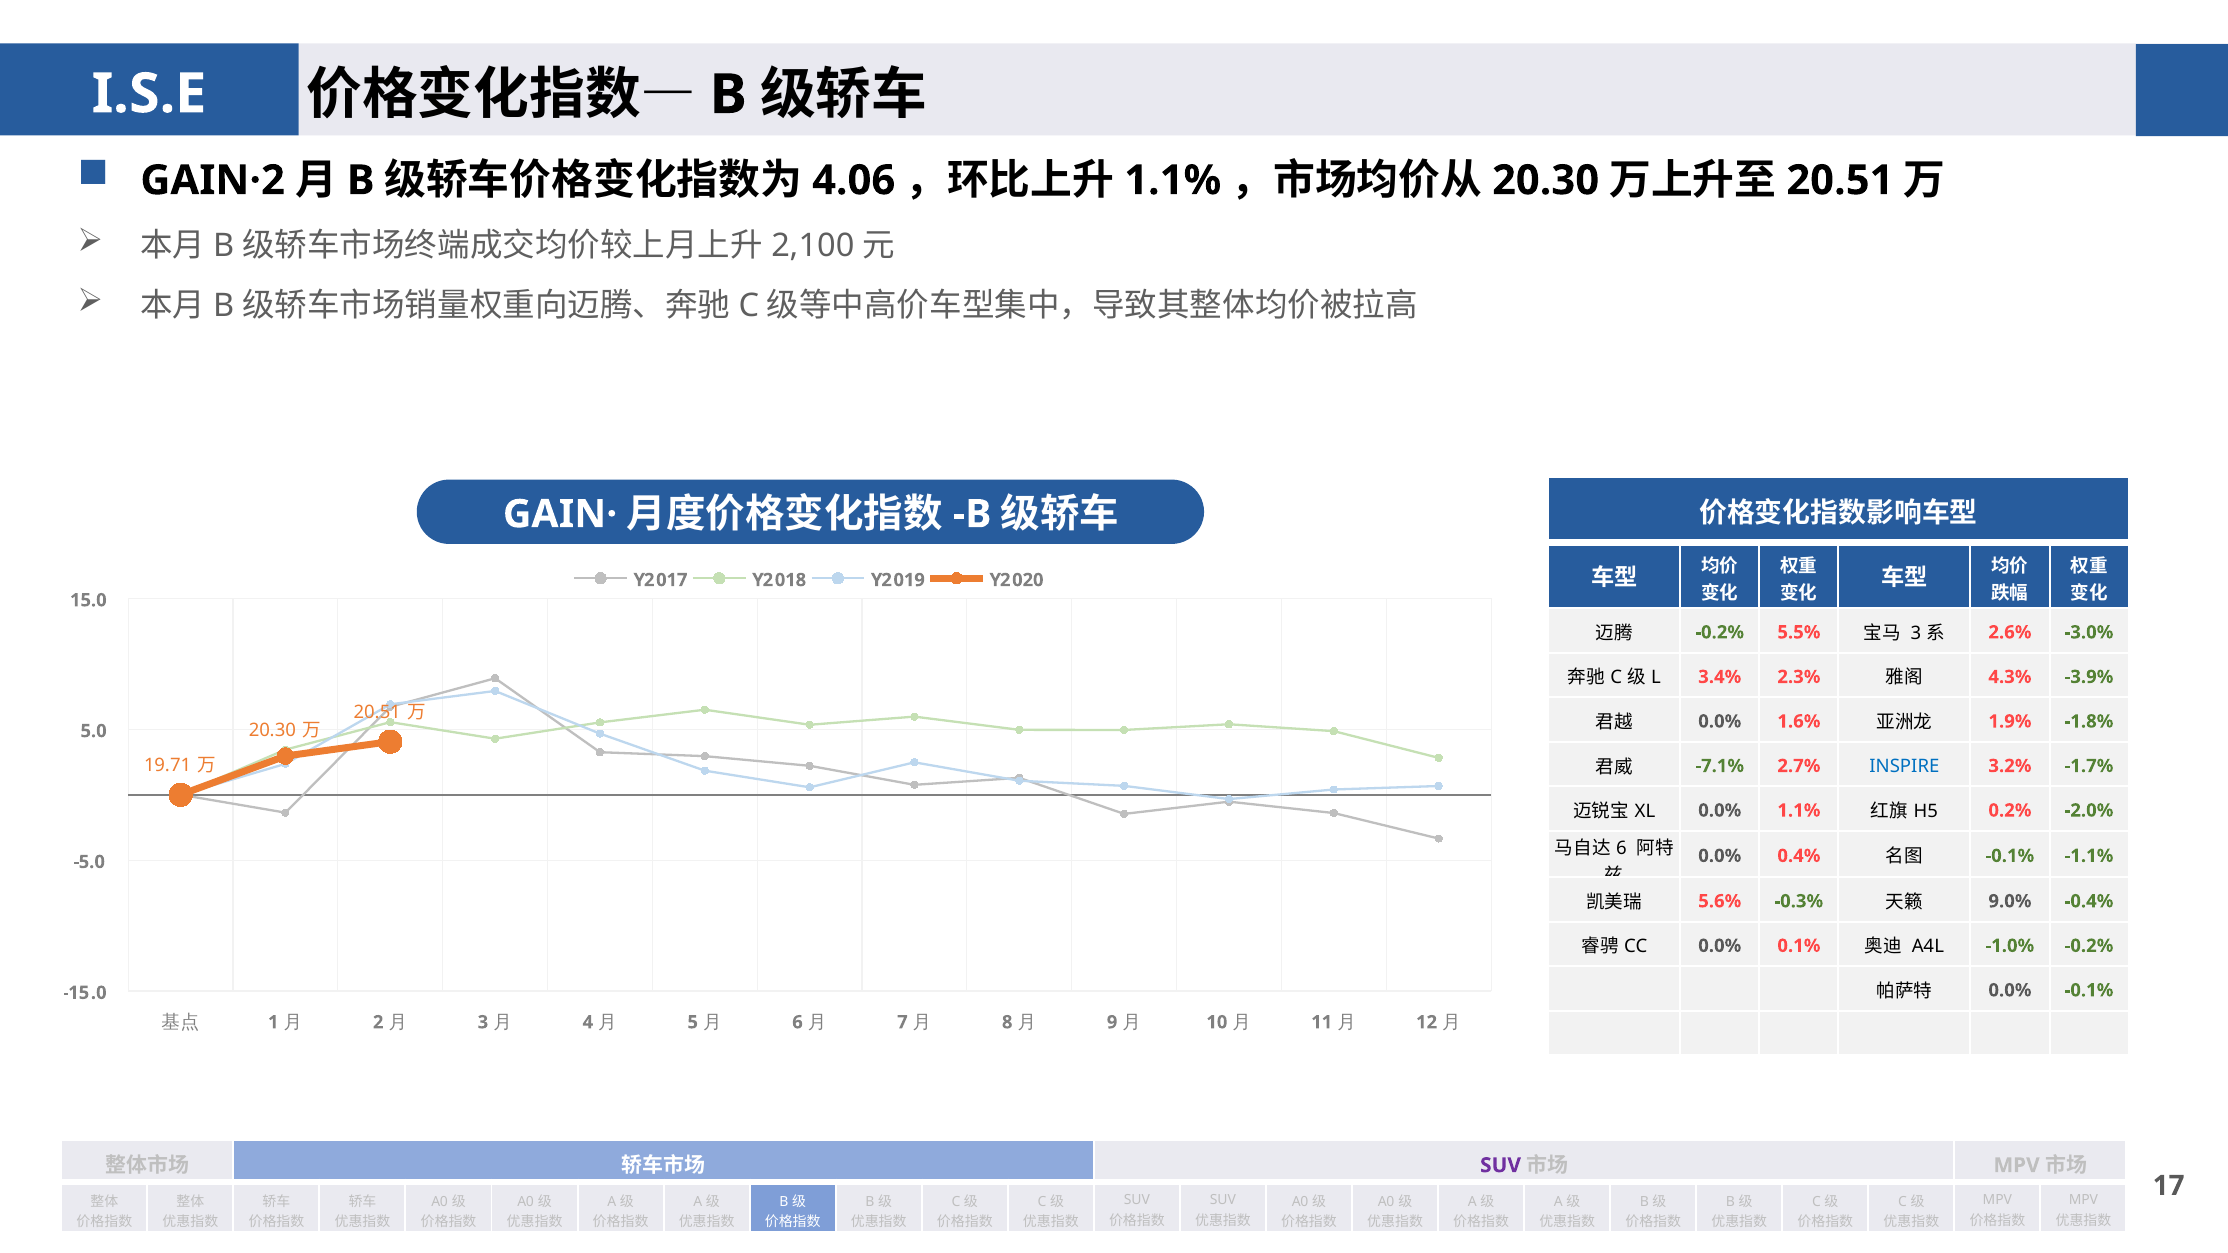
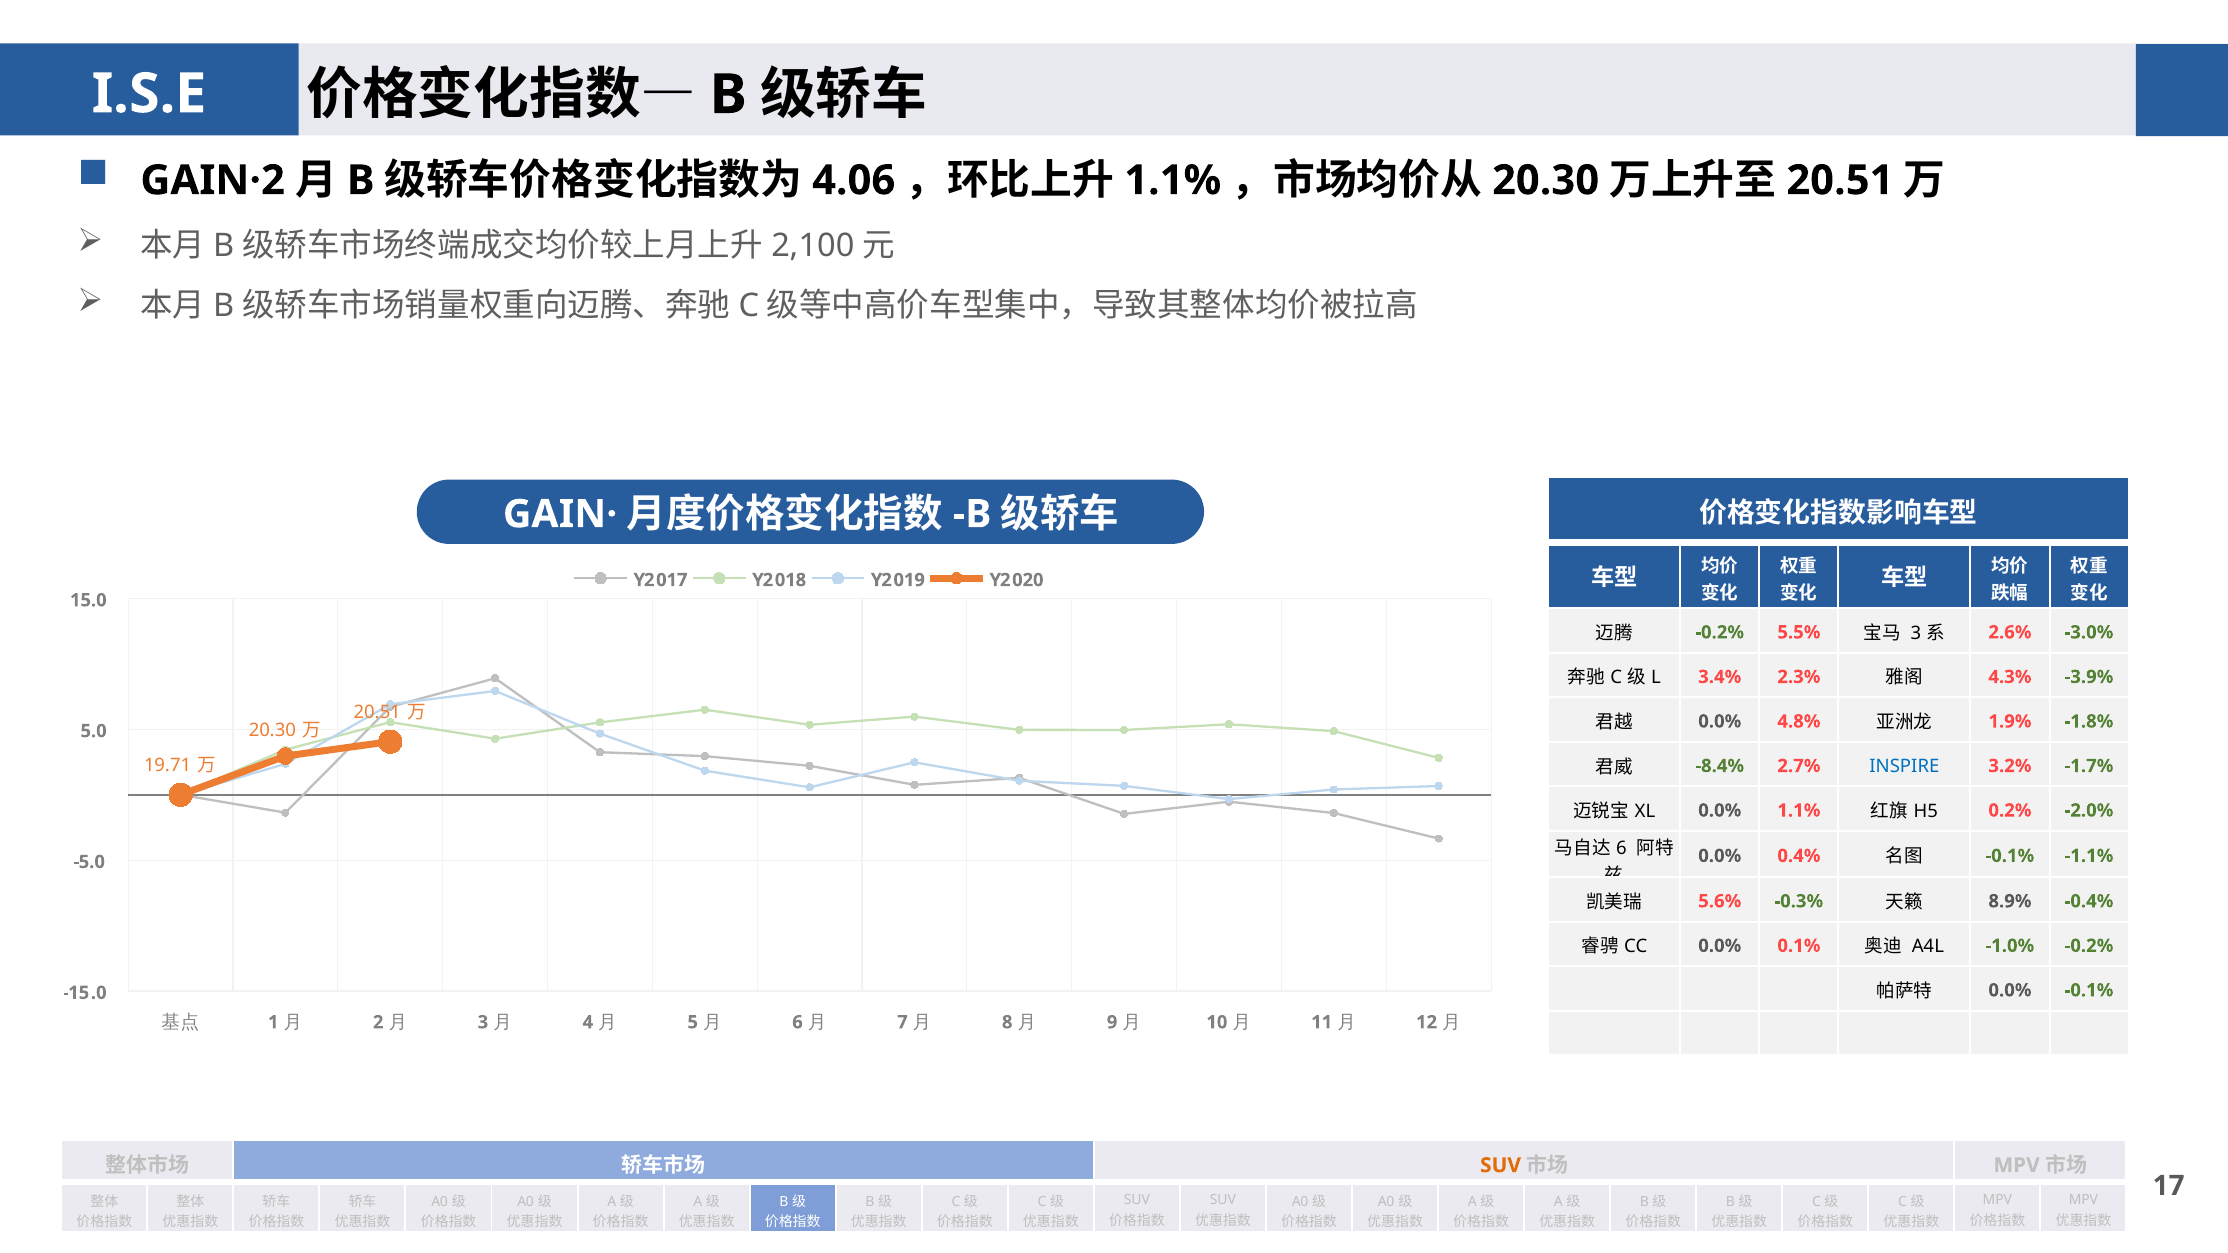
1.6%: 1.6% -> 4.8% (1799, 722)
-7.1%: -7.1% -> -8.4% (1720, 766)
9.0%: 9.0% -> 8.9% (2010, 901)
SUV colour: purple -> orange (1501, 1166)
